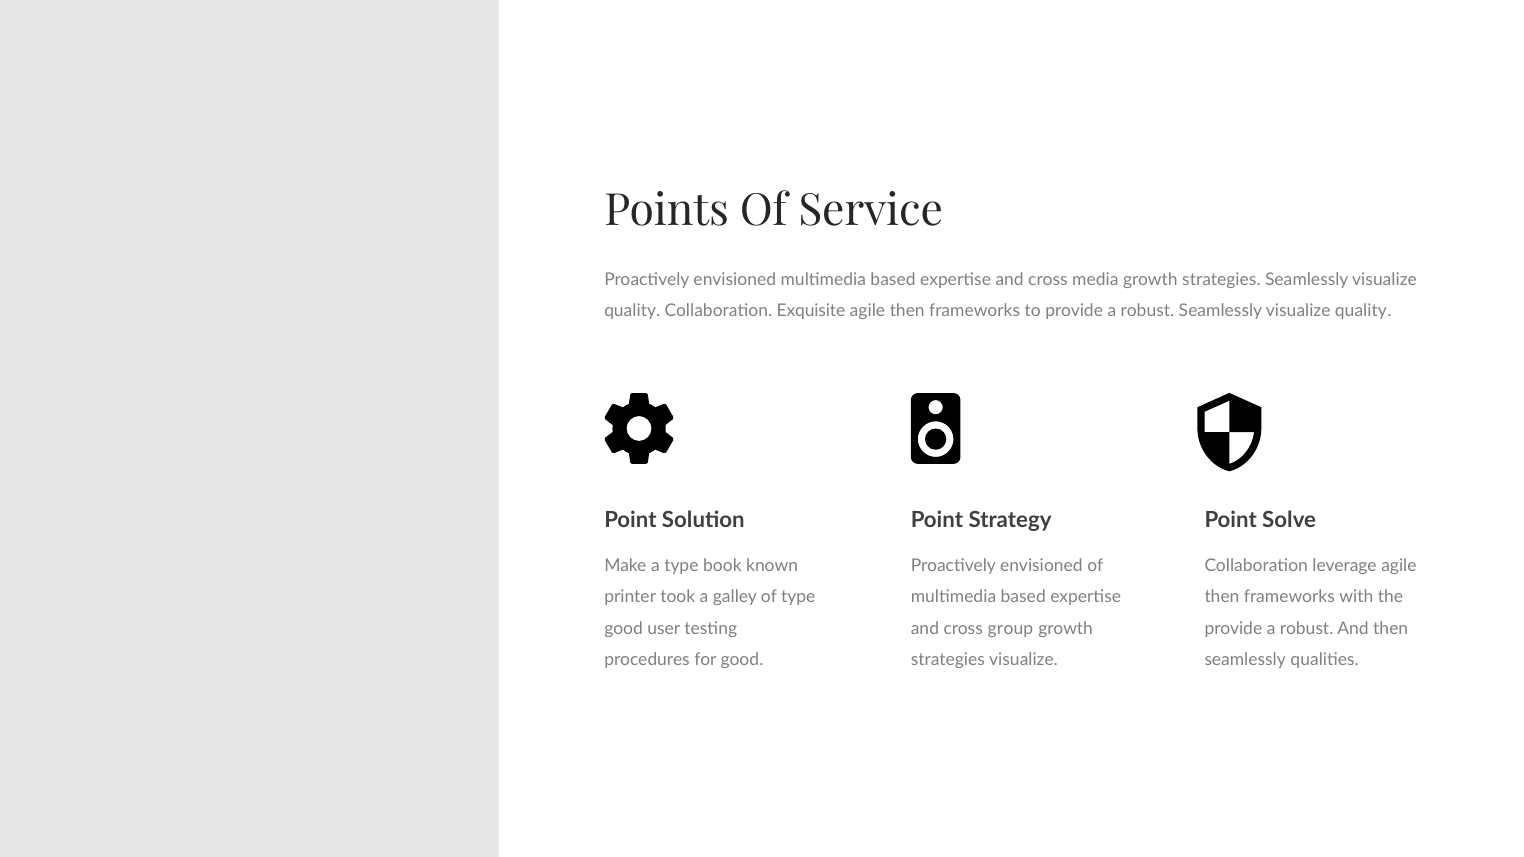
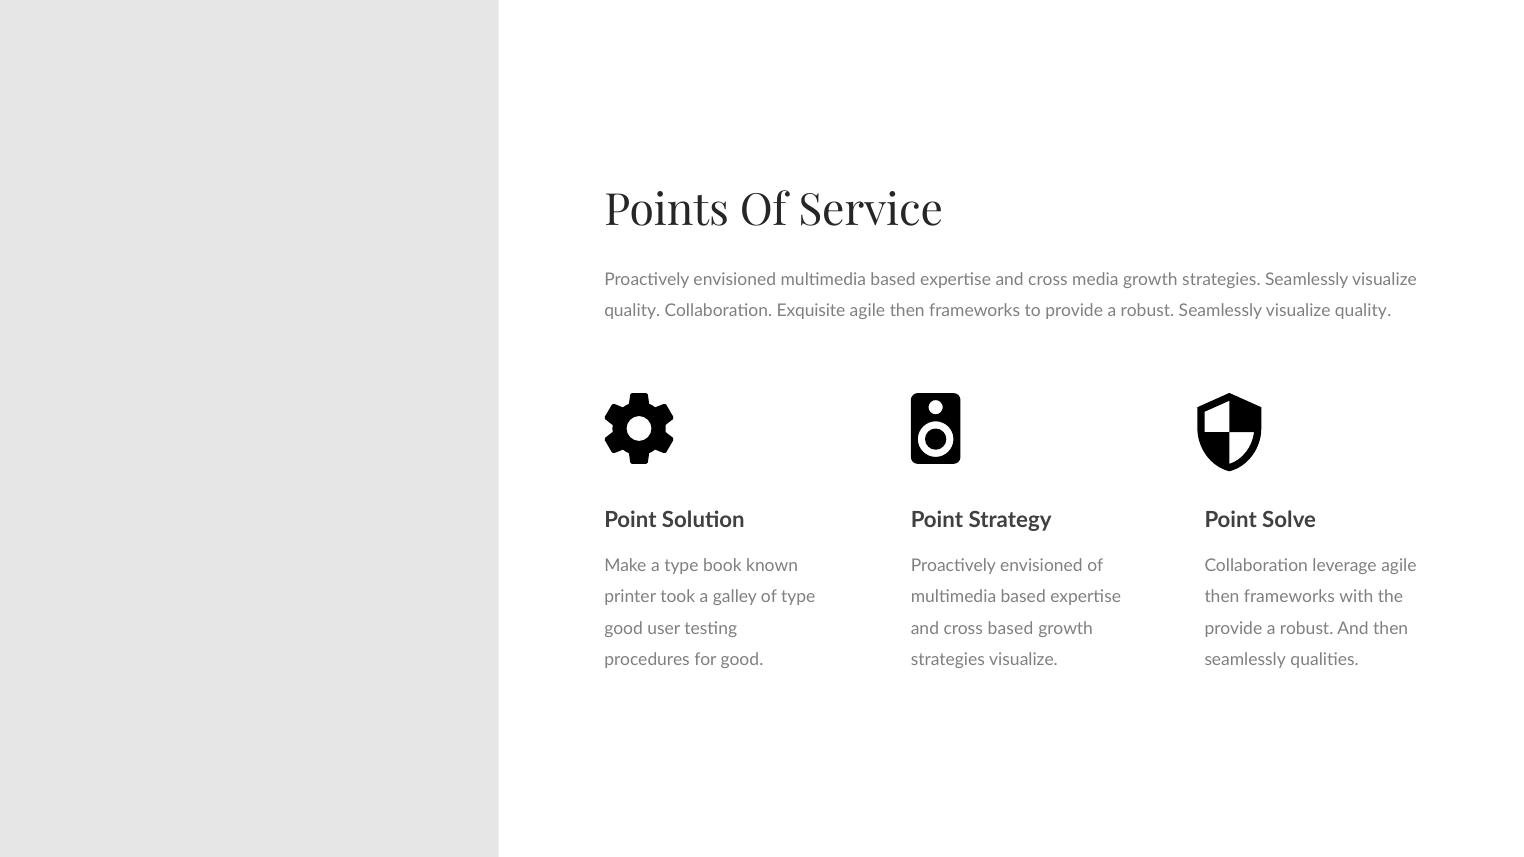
cross group: group -> based (1011, 629)
